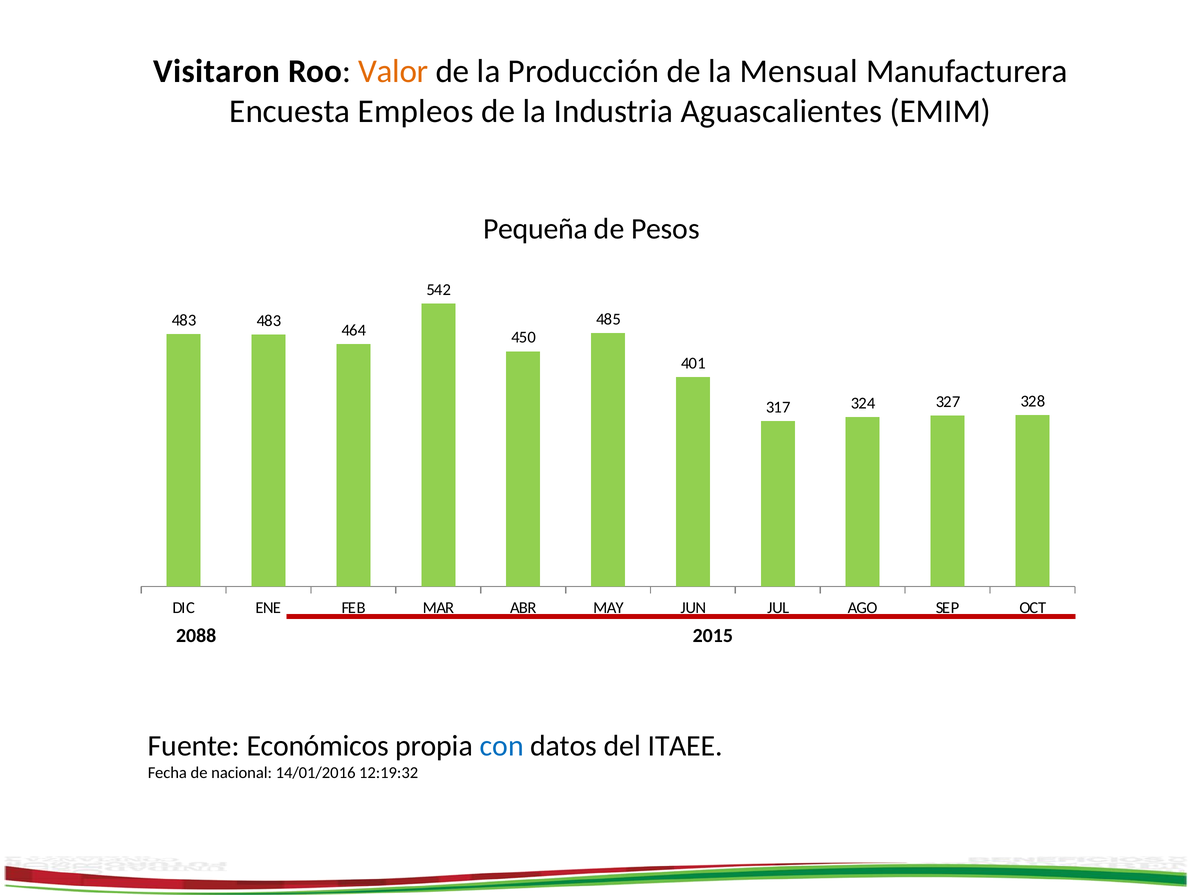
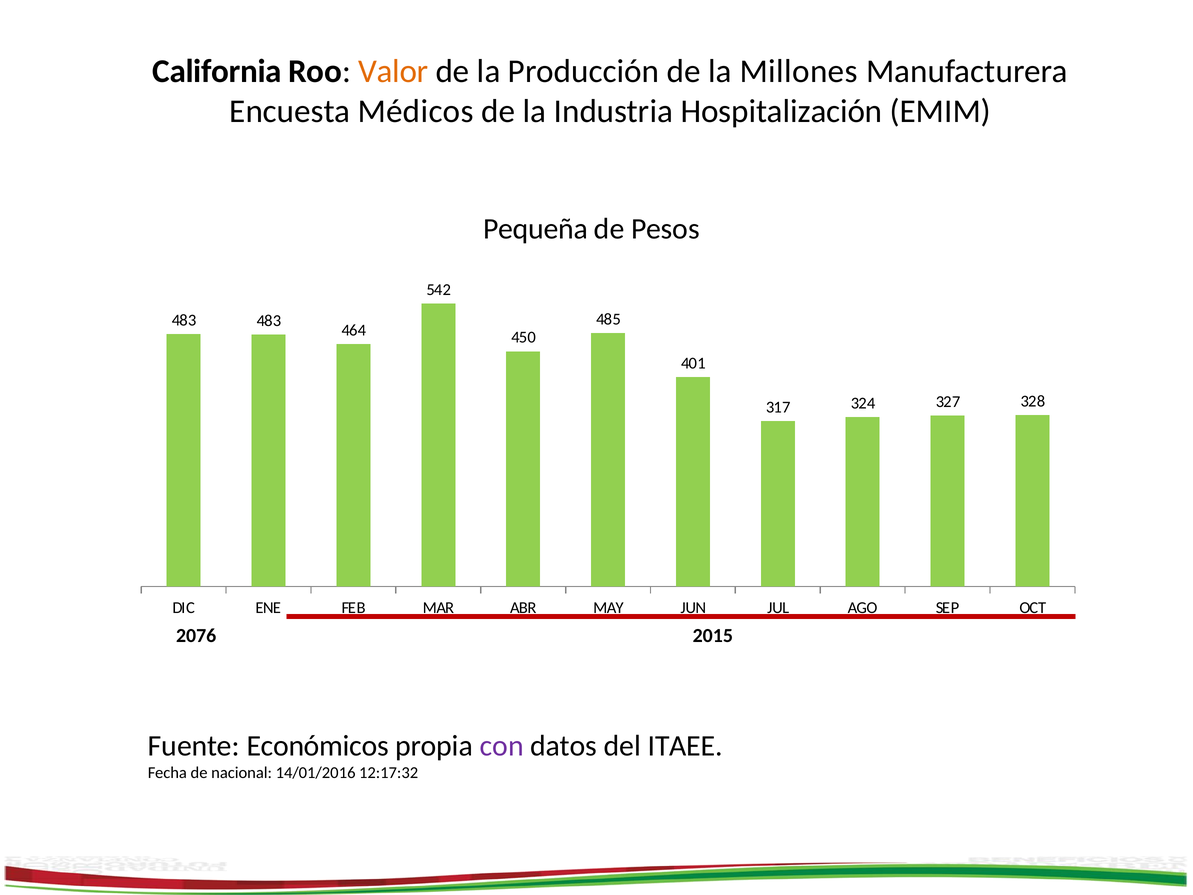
Visitaron: Visitaron -> California (217, 71)
Mensual: Mensual -> Millones (799, 71)
Empleos: Empleos -> Médicos (416, 111)
Aguascalientes: Aguascalientes -> Hospitalización (781, 111)
2088: 2088 -> 2076 (196, 636)
con colour: blue -> purple (502, 746)
12:19:32: 12:19:32 -> 12:17:32 (389, 773)
